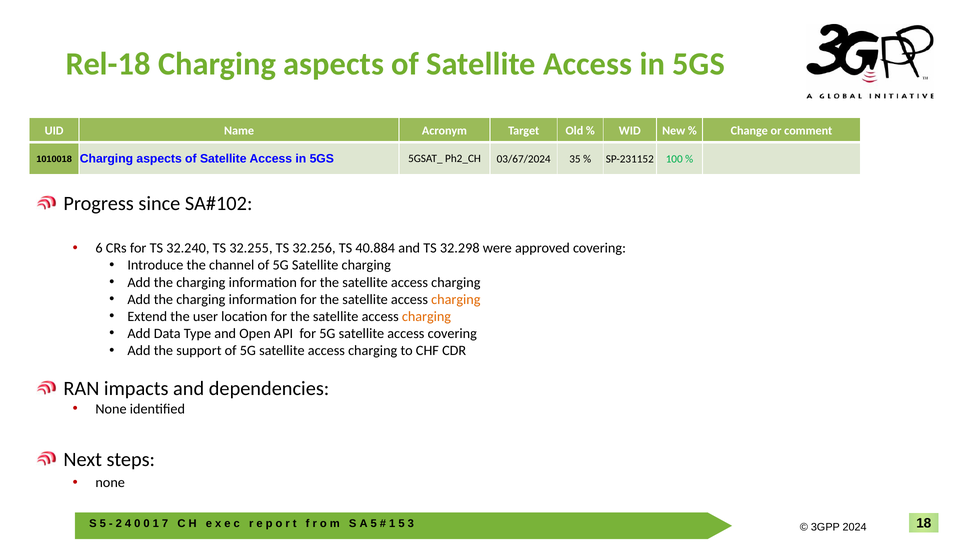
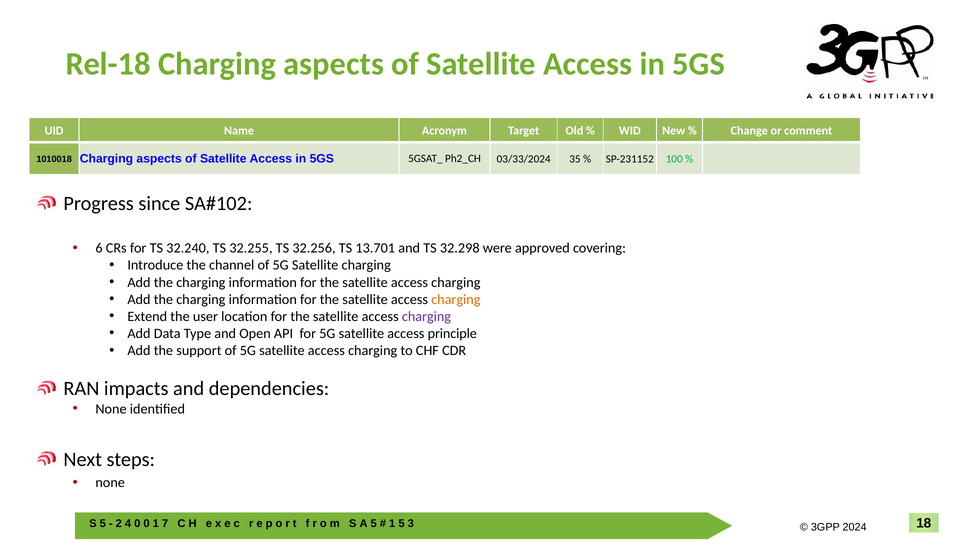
03/67/2024: 03/67/2024 -> 03/33/2024 (524, 159)
40.884: 40.884 -> 13.701 (375, 248)
charging colour: orange -> purple (426, 316)
access covering: covering -> principle (452, 333)
